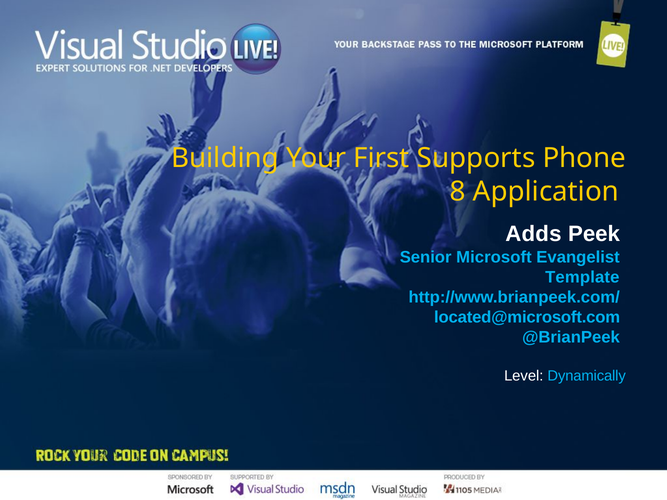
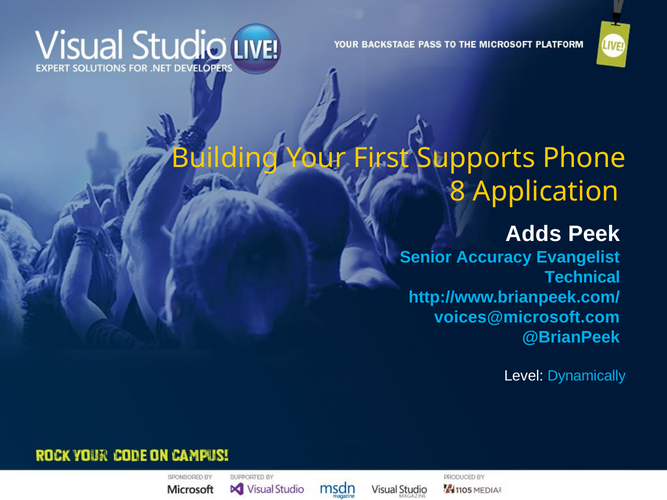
Microsoft: Microsoft -> Accuracy (494, 257)
Template: Template -> Technical (582, 277)
located@microsoft.com: located@microsoft.com -> voices@microsoft.com (527, 317)
